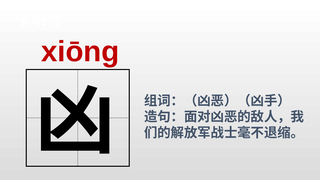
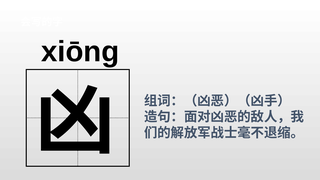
xiōng colour: red -> black (80, 52)
